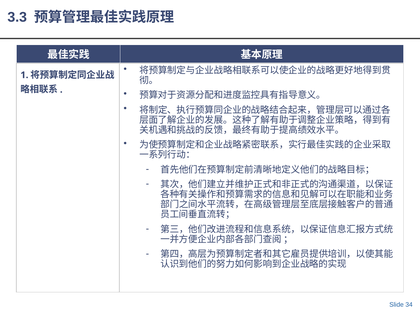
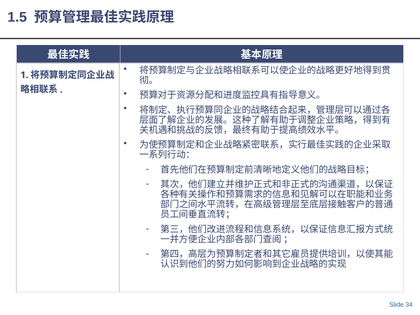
3.3: 3.3 -> 1.5 (17, 17)
